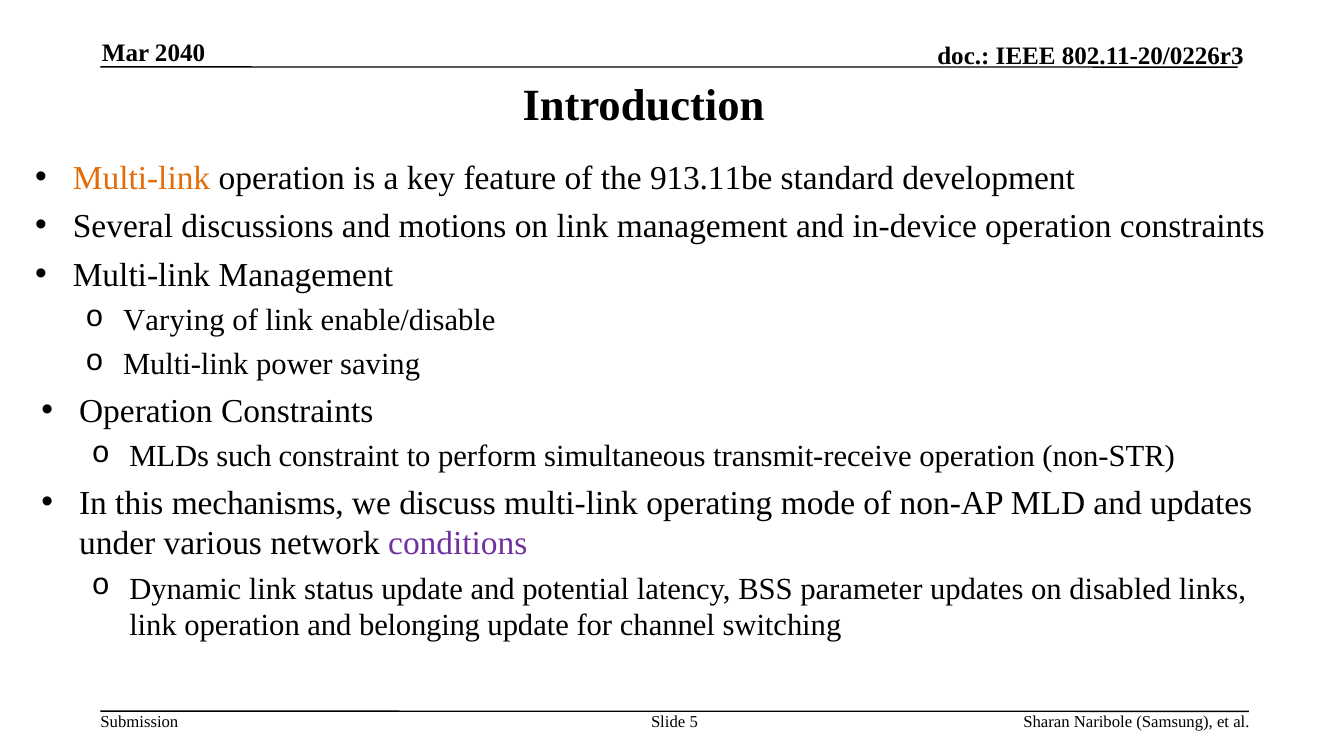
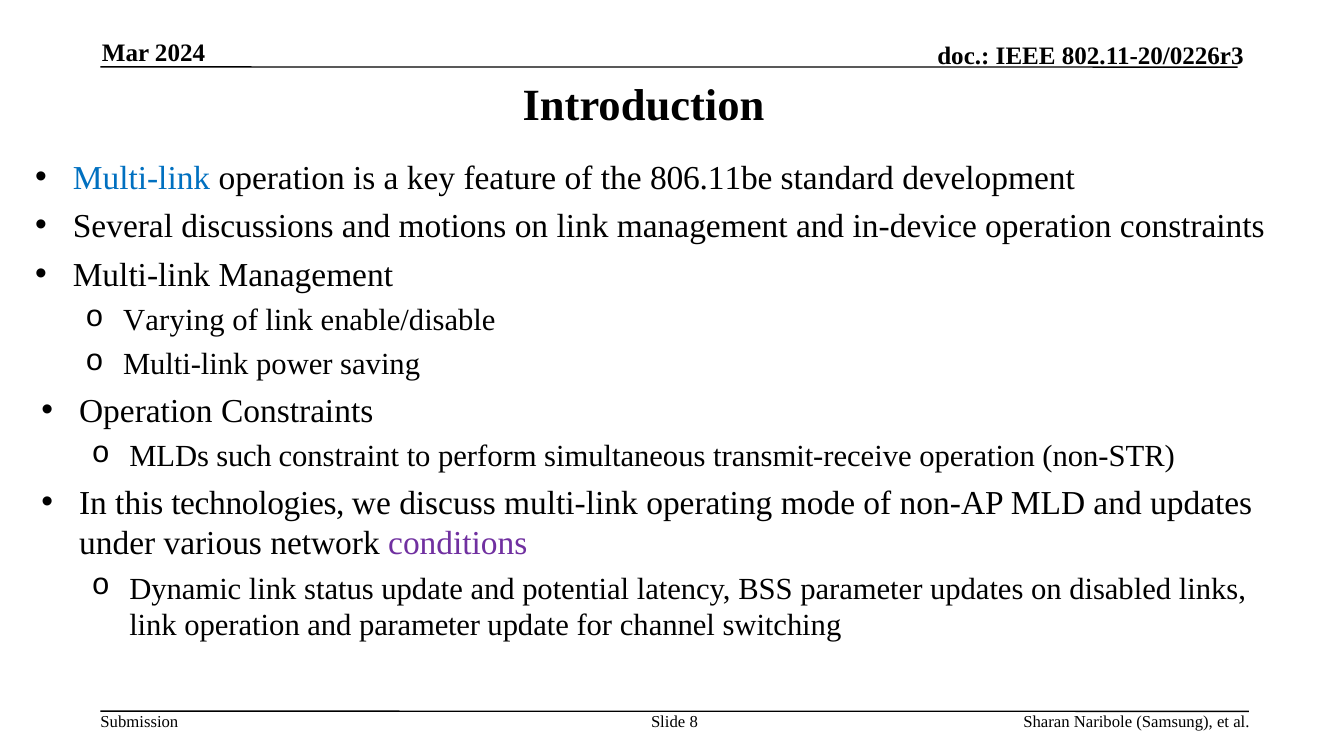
2040: 2040 -> 2024 (180, 53)
Multi-link colour: orange -> blue (142, 178)
913.11be: 913.11be -> 806.11be (711, 178)
mechanisms: mechanisms -> technologies (258, 503)
and belonging: belonging -> parameter (420, 625)
5: 5 -> 8 (694, 722)
